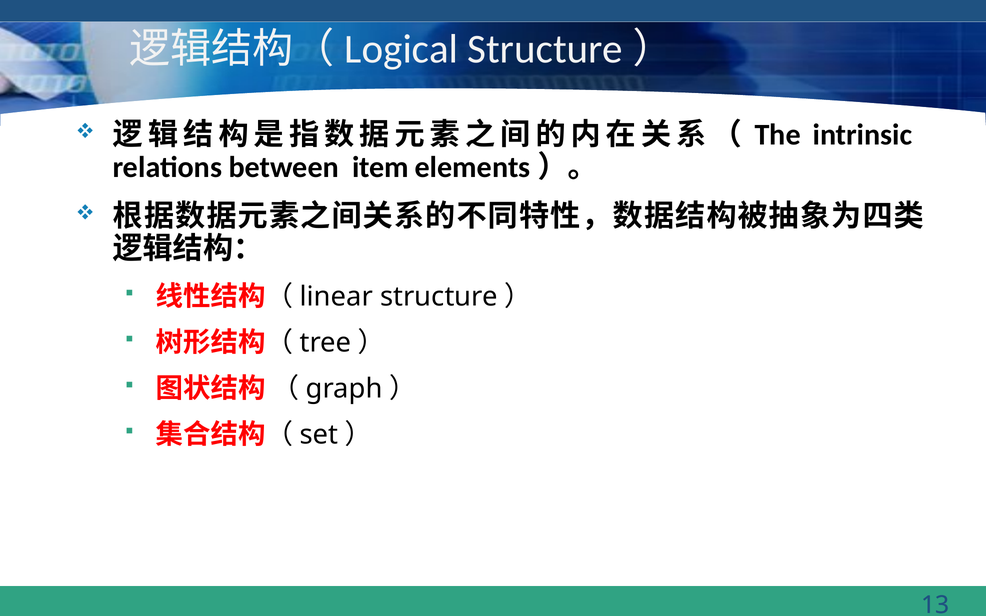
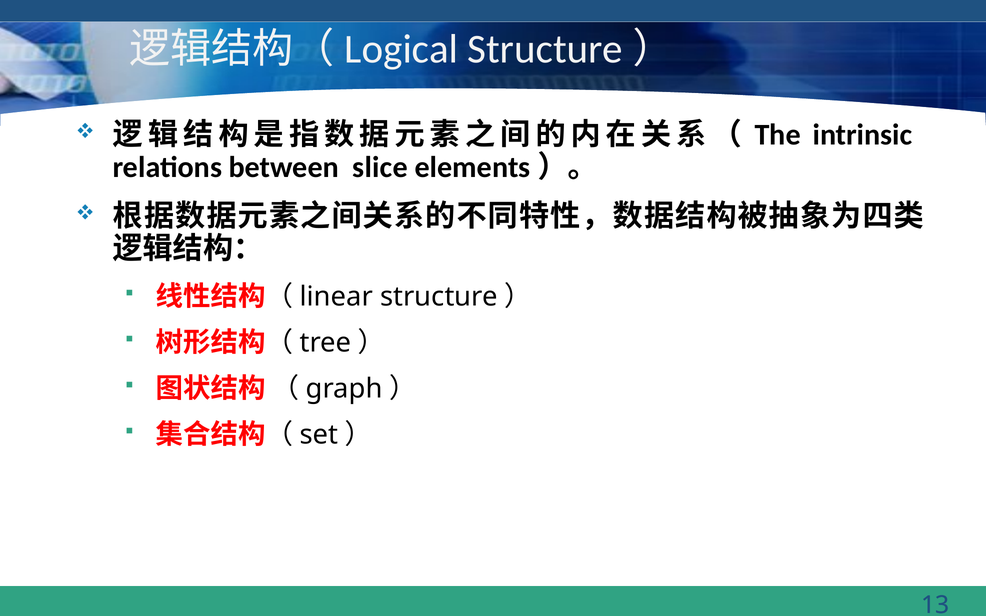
item: item -> slice (380, 168)
